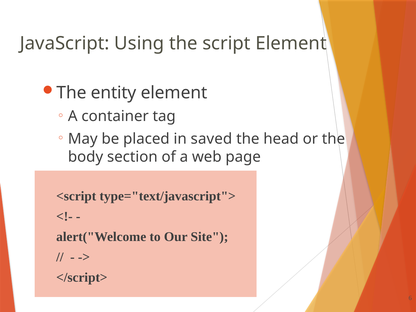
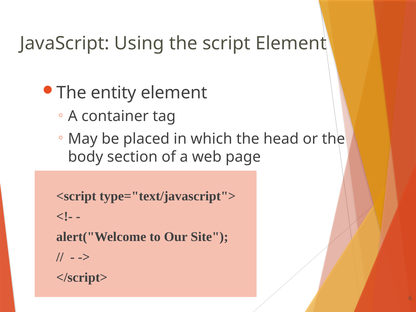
saved: saved -> which (211, 139)
